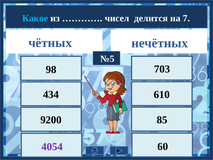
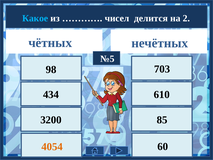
7: 7 -> 2 (186, 18)
9200: 9200 -> 3200 (51, 120)
4054 colour: purple -> orange (52, 146)
